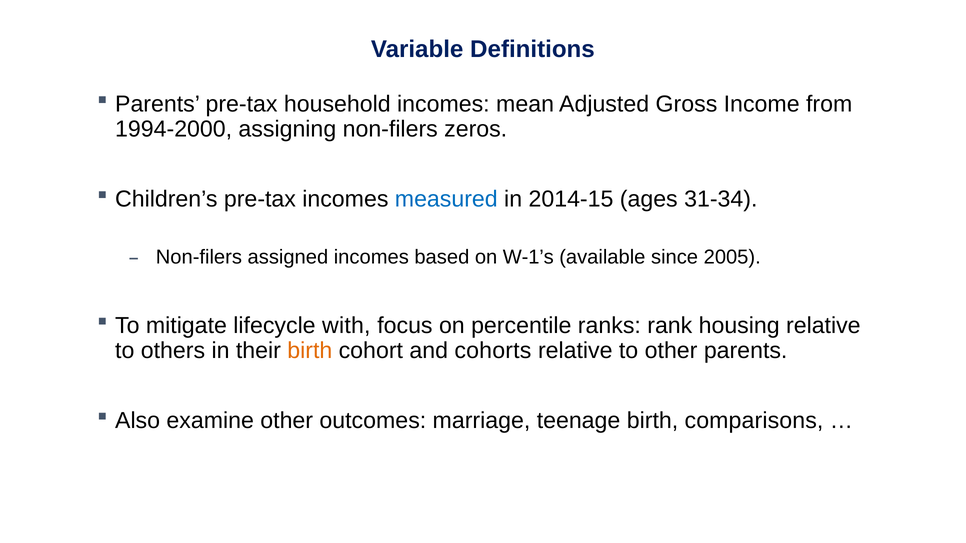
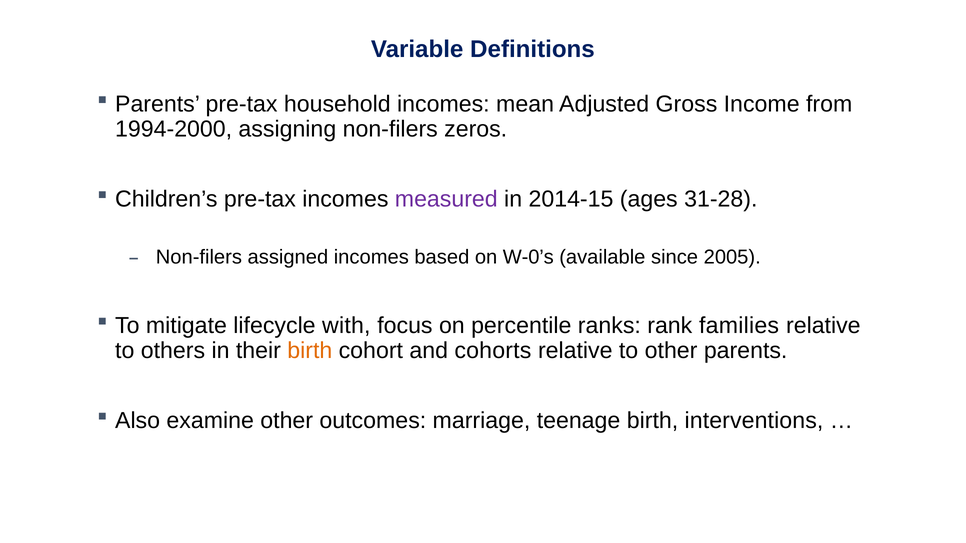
measured colour: blue -> purple (446, 199)
31-34: 31-34 -> 31-28 (721, 199)
W-1’s: W-1’s -> W-0’s (528, 258)
housing: housing -> families (739, 326)
comparisons: comparisons -> interventions (754, 421)
